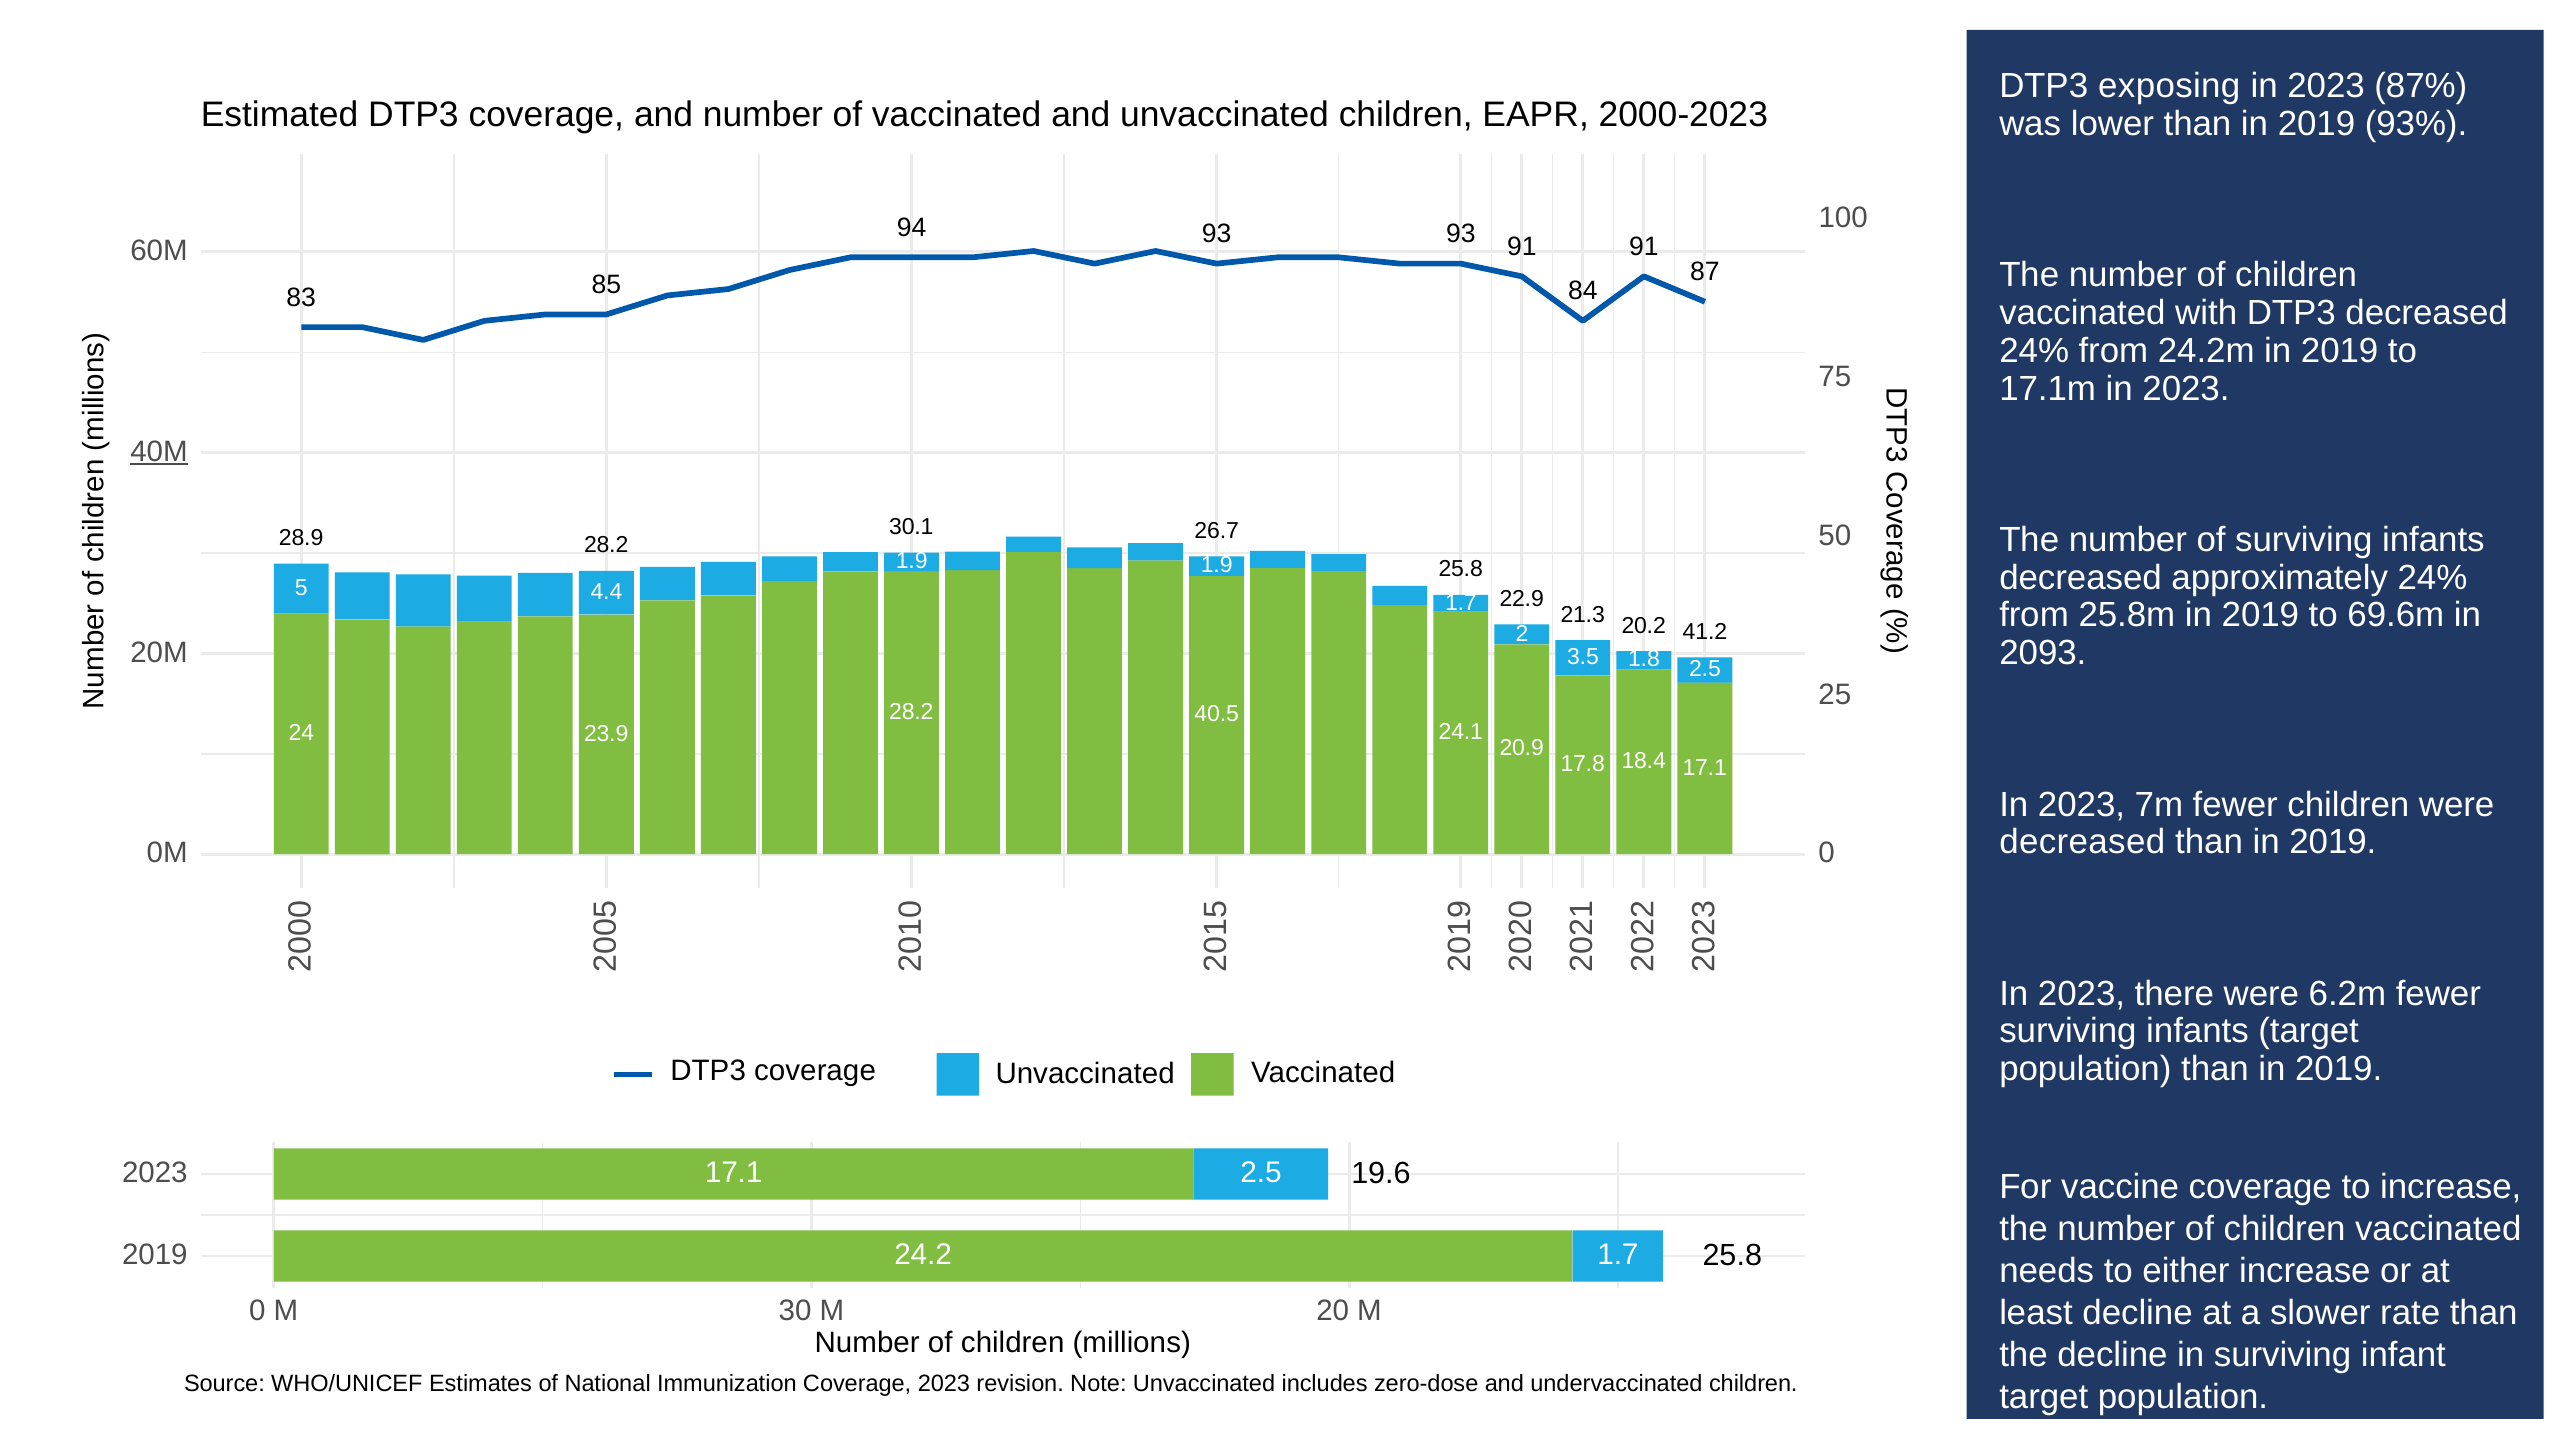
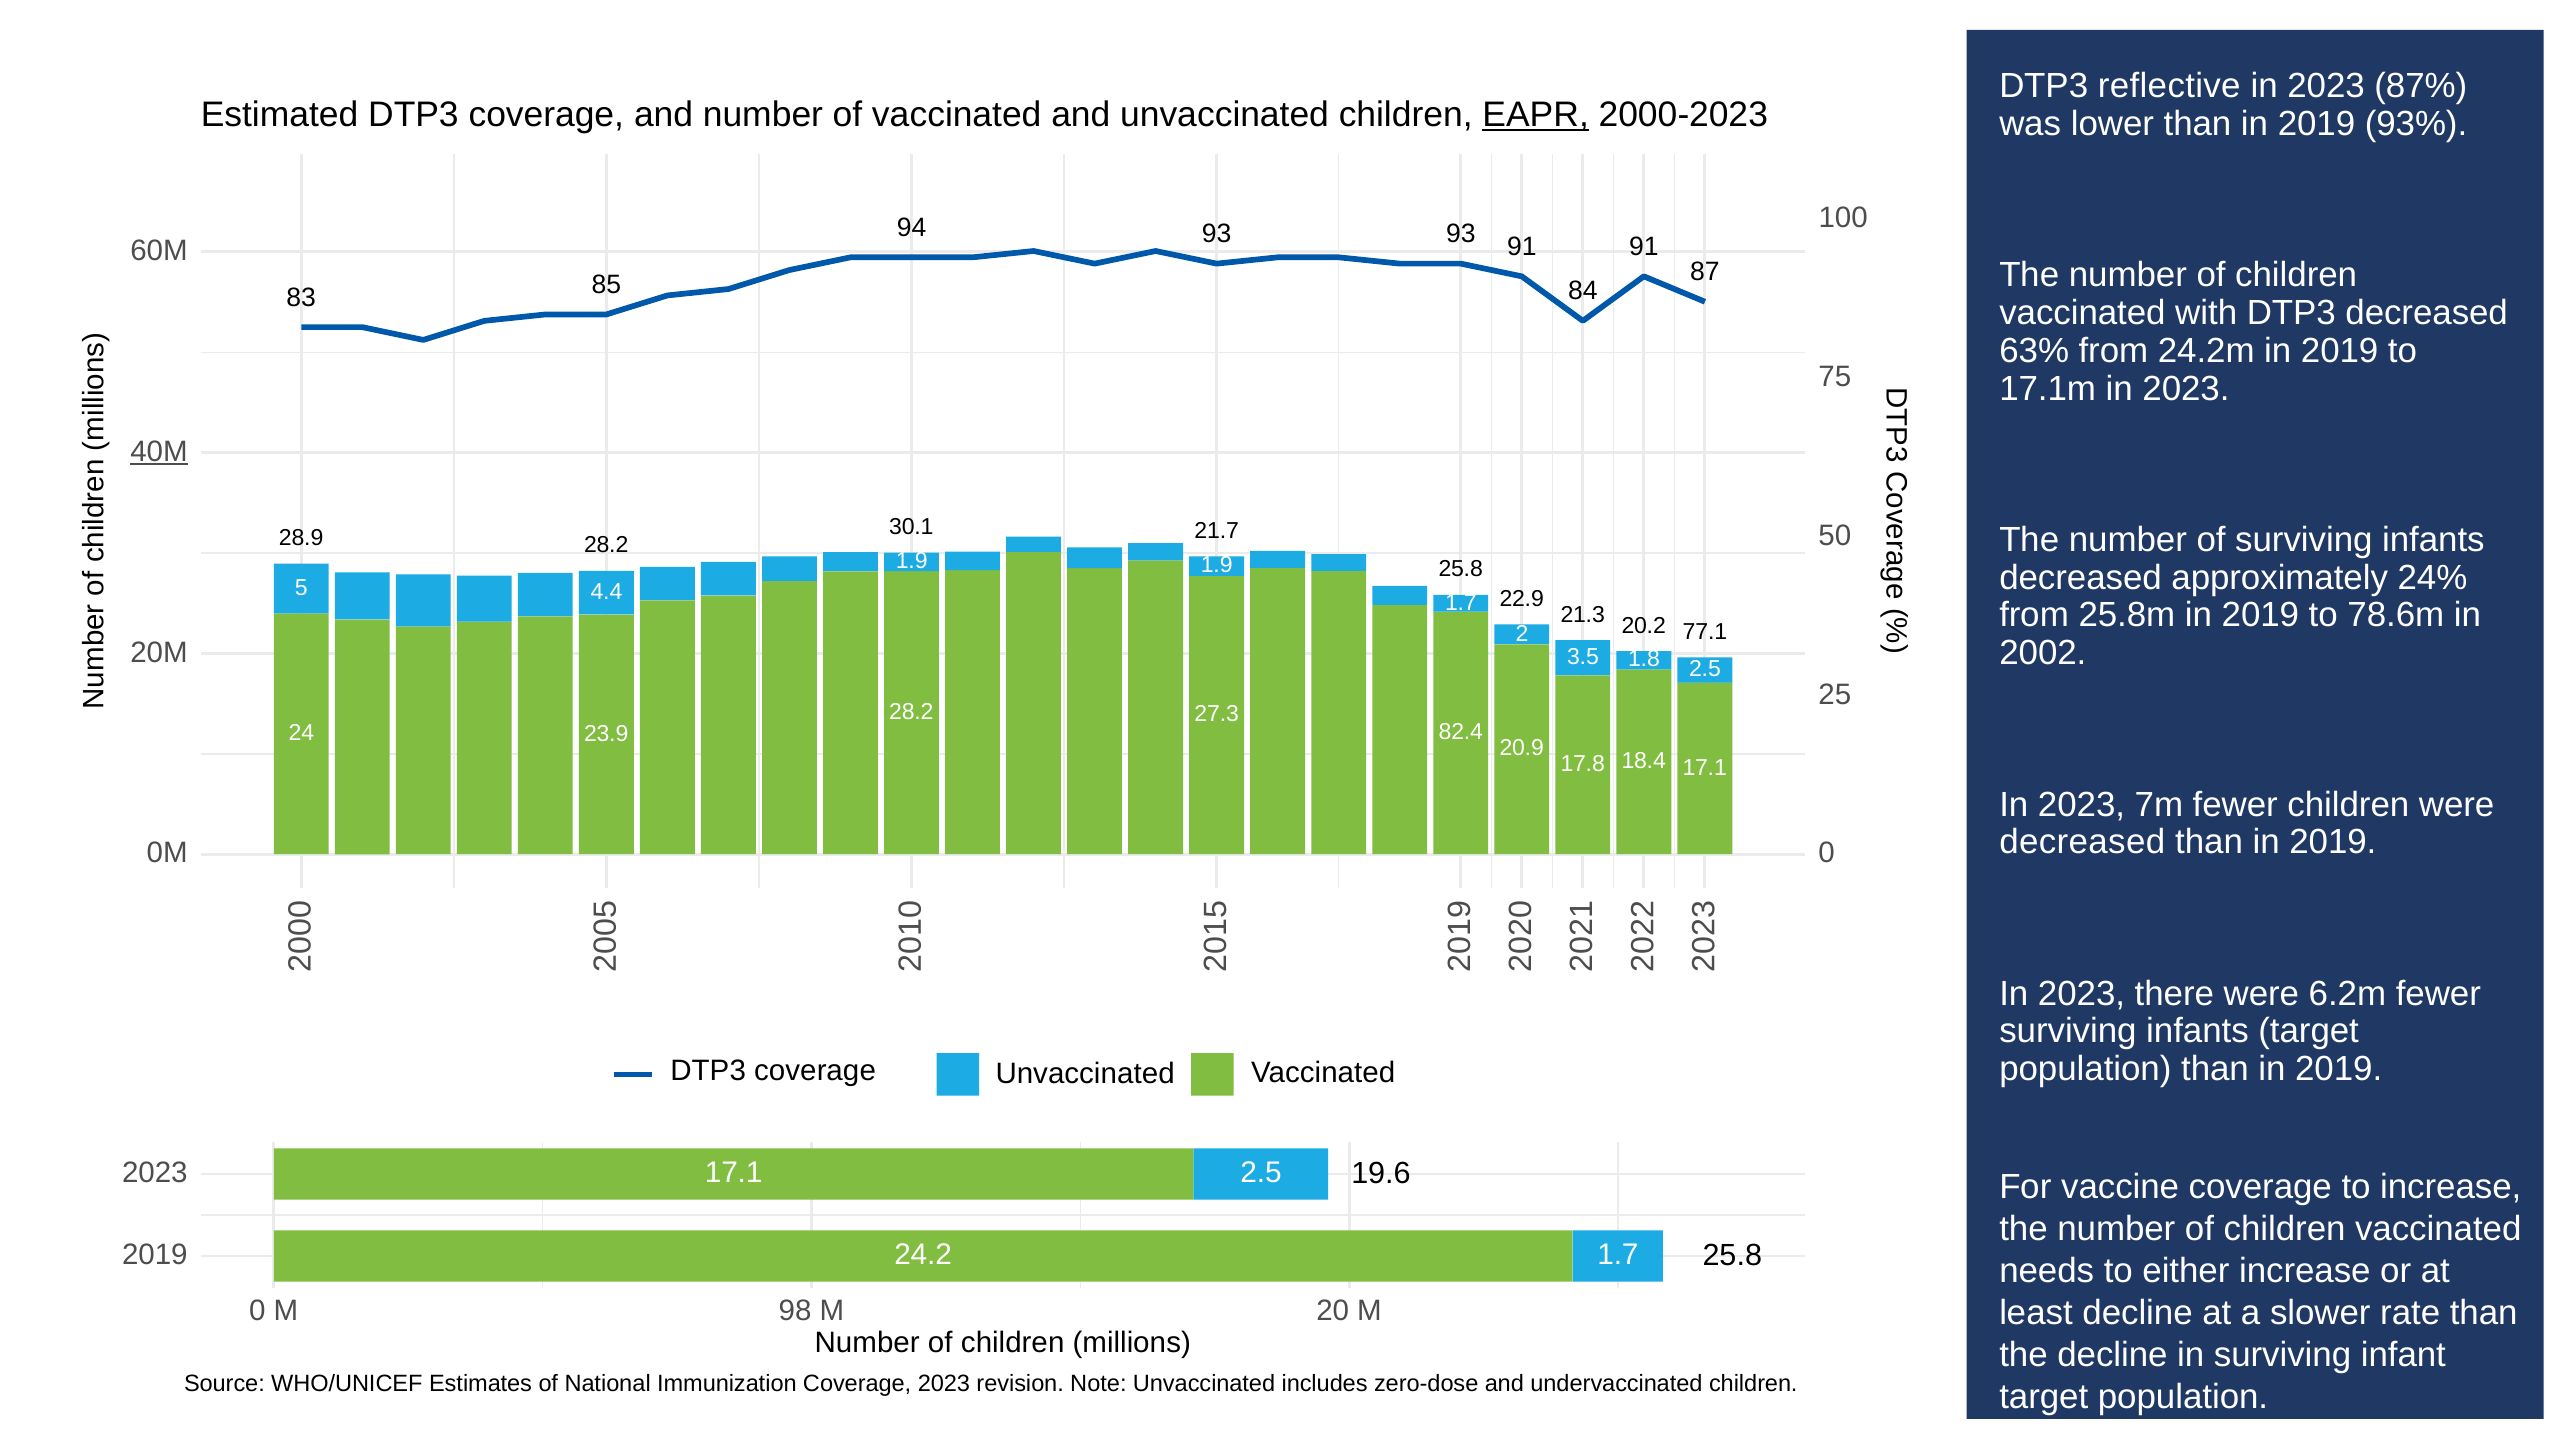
exposing: exposing -> reflective (2169, 86)
EAPR underline: none -> present (1536, 114)
24%: 24% -> 63% (2034, 351)
26.7: 26.7 -> 21.7 (1217, 531)
69.6m: 69.6m -> 78.6m (2396, 615)
41.2: 41.2 -> 77.1 (1705, 632)
2093: 2093 -> 2002 (2043, 653)
40.5: 40.5 -> 27.3 (1217, 714)
24.1: 24.1 -> 82.4 (1461, 732)
30: 30 -> 98 (795, 1311)
